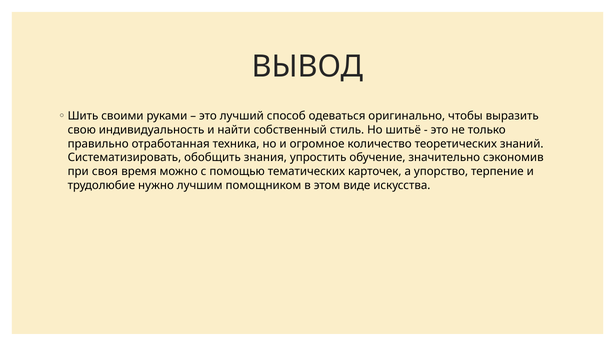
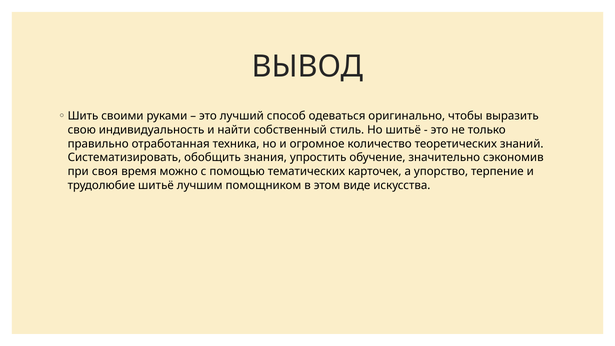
трудолюбие нужно: нужно -> шитьё (156, 185)
